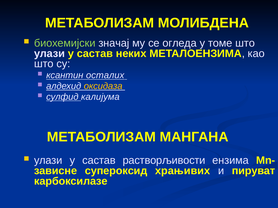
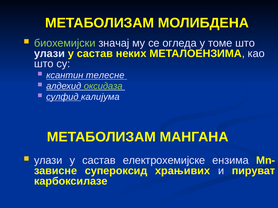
осталих: осталих -> телесне (105, 76)
оксидаза colour: yellow -> light green (103, 86)
растворљивости: растворљивости -> електрохемијске (164, 161)
